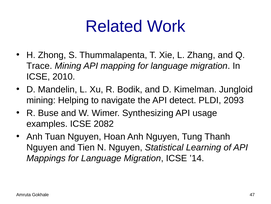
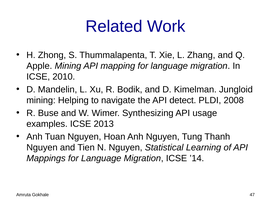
Trace: Trace -> Apple (39, 66)
2093: 2093 -> 2008 (234, 100)
2082: 2082 -> 2013 (104, 123)
